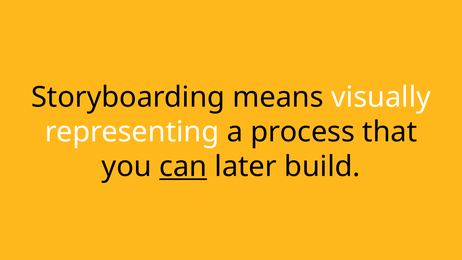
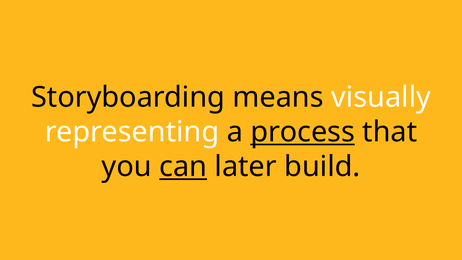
process underline: none -> present (303, 132)
